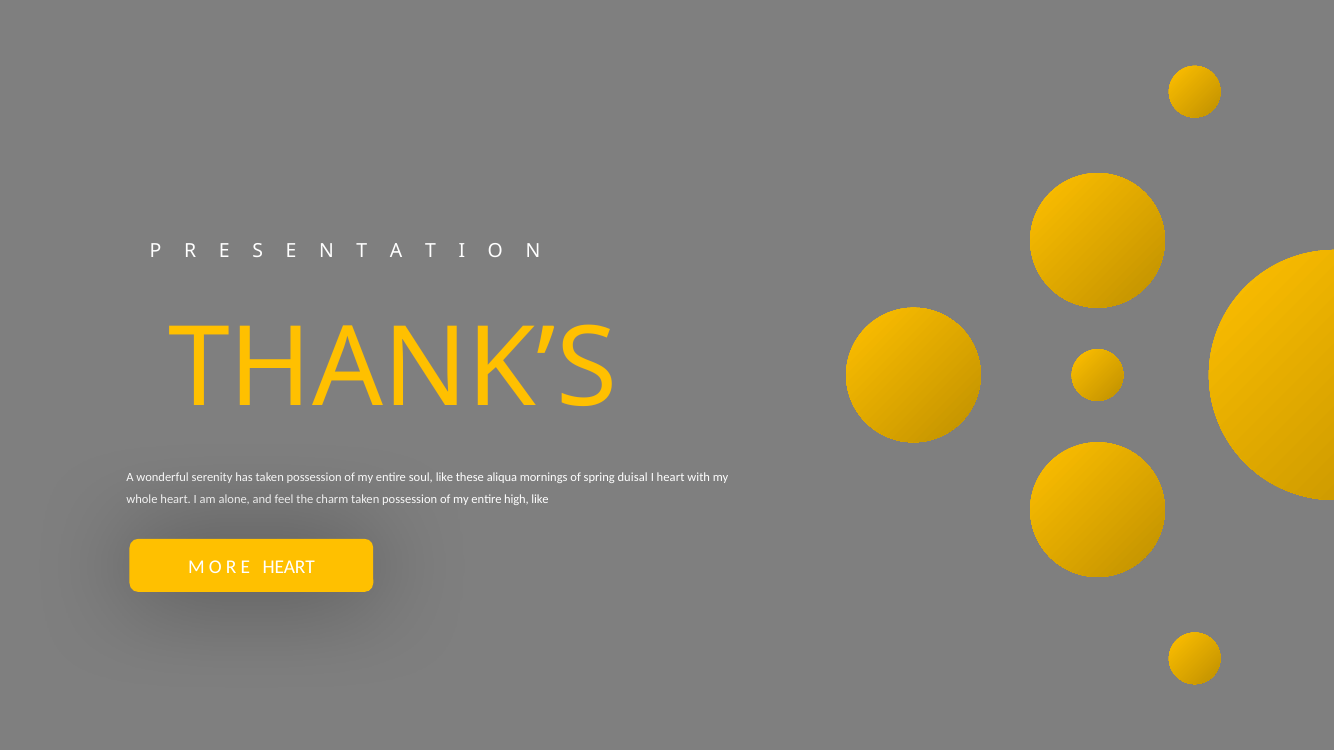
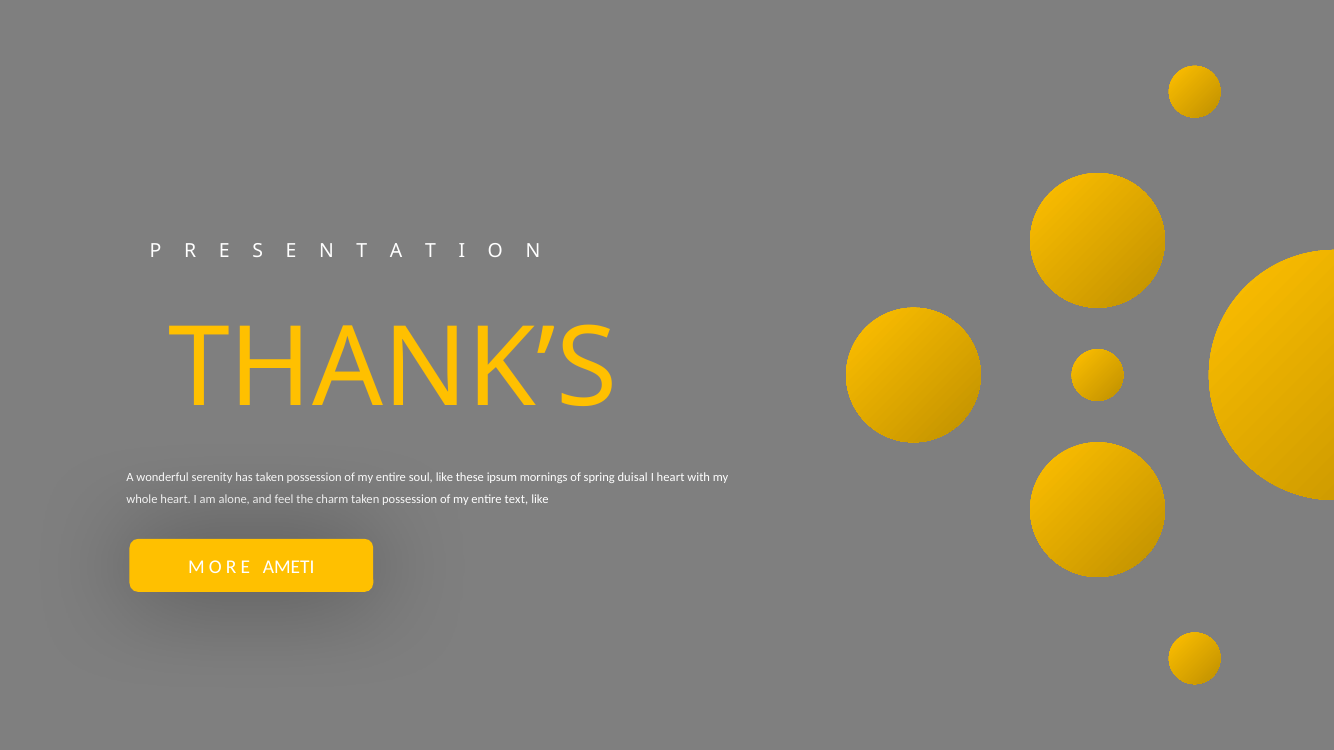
aliqua: aliqua -> ipsum (502, 477)
high: high -> text (516, 500)
MORE HEART: HEART -> AMETI (289, 567)
